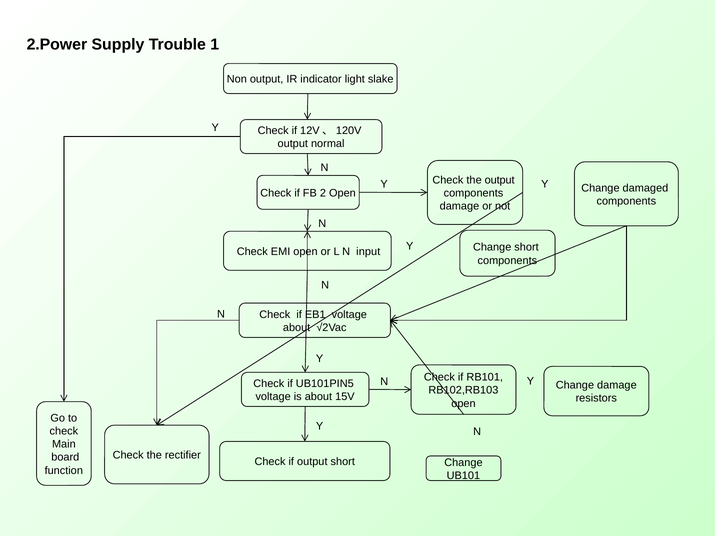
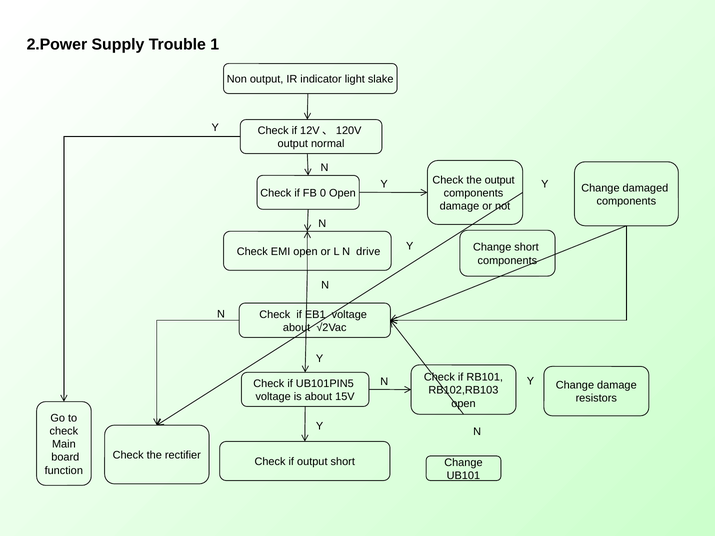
2: 2 -> 0 (323, 193)
input: input -> drive (368, 252)
